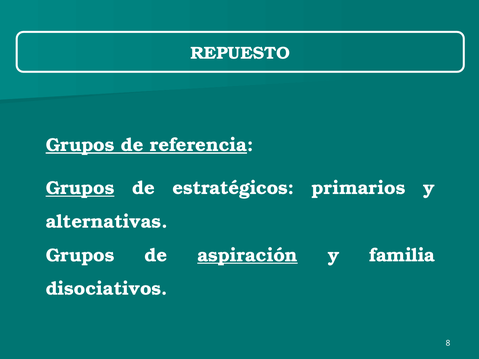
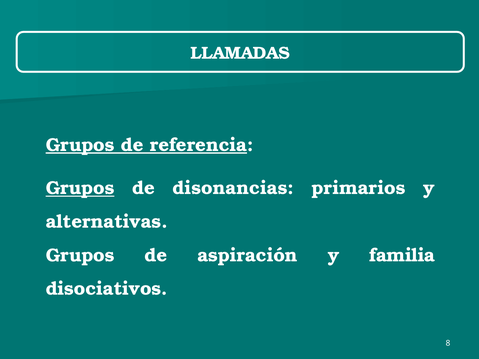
REPUESTO: REPUESTO -> LLAMADAS (240, 53)
estratégicos: estratégicos -> disonancias (233, 188)
aspiración underline: present -> none (248, 255)
